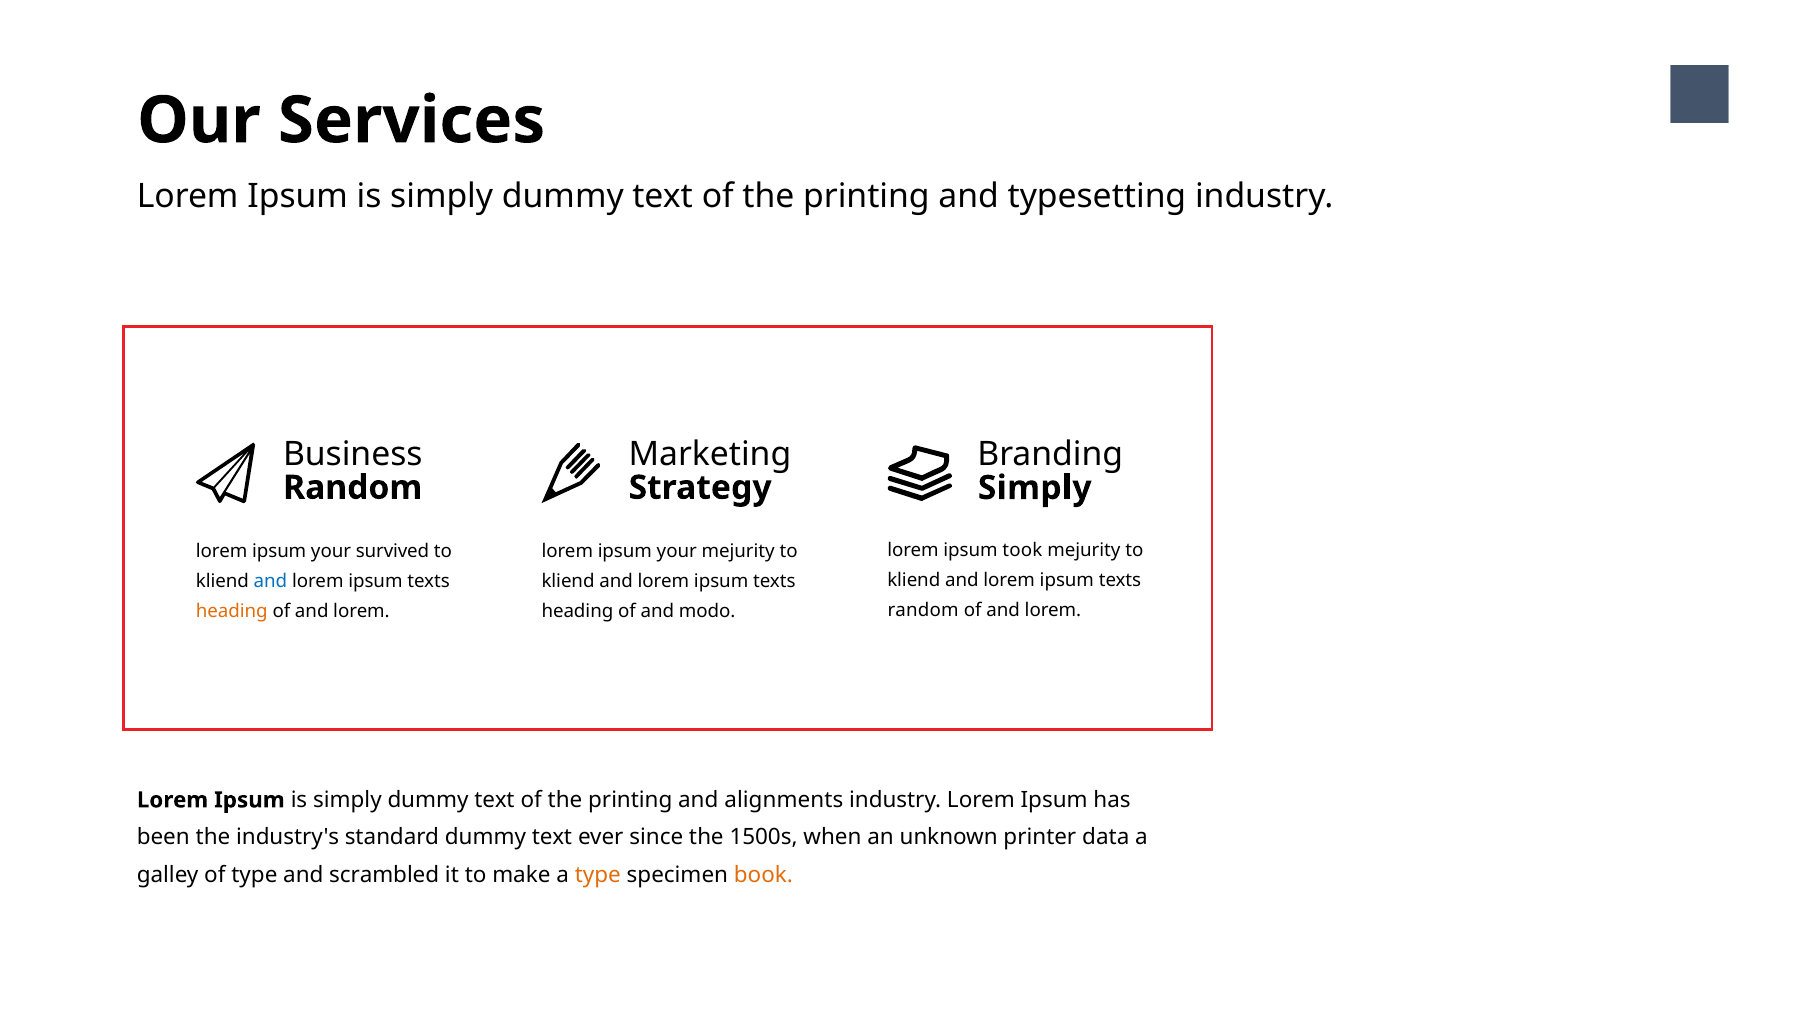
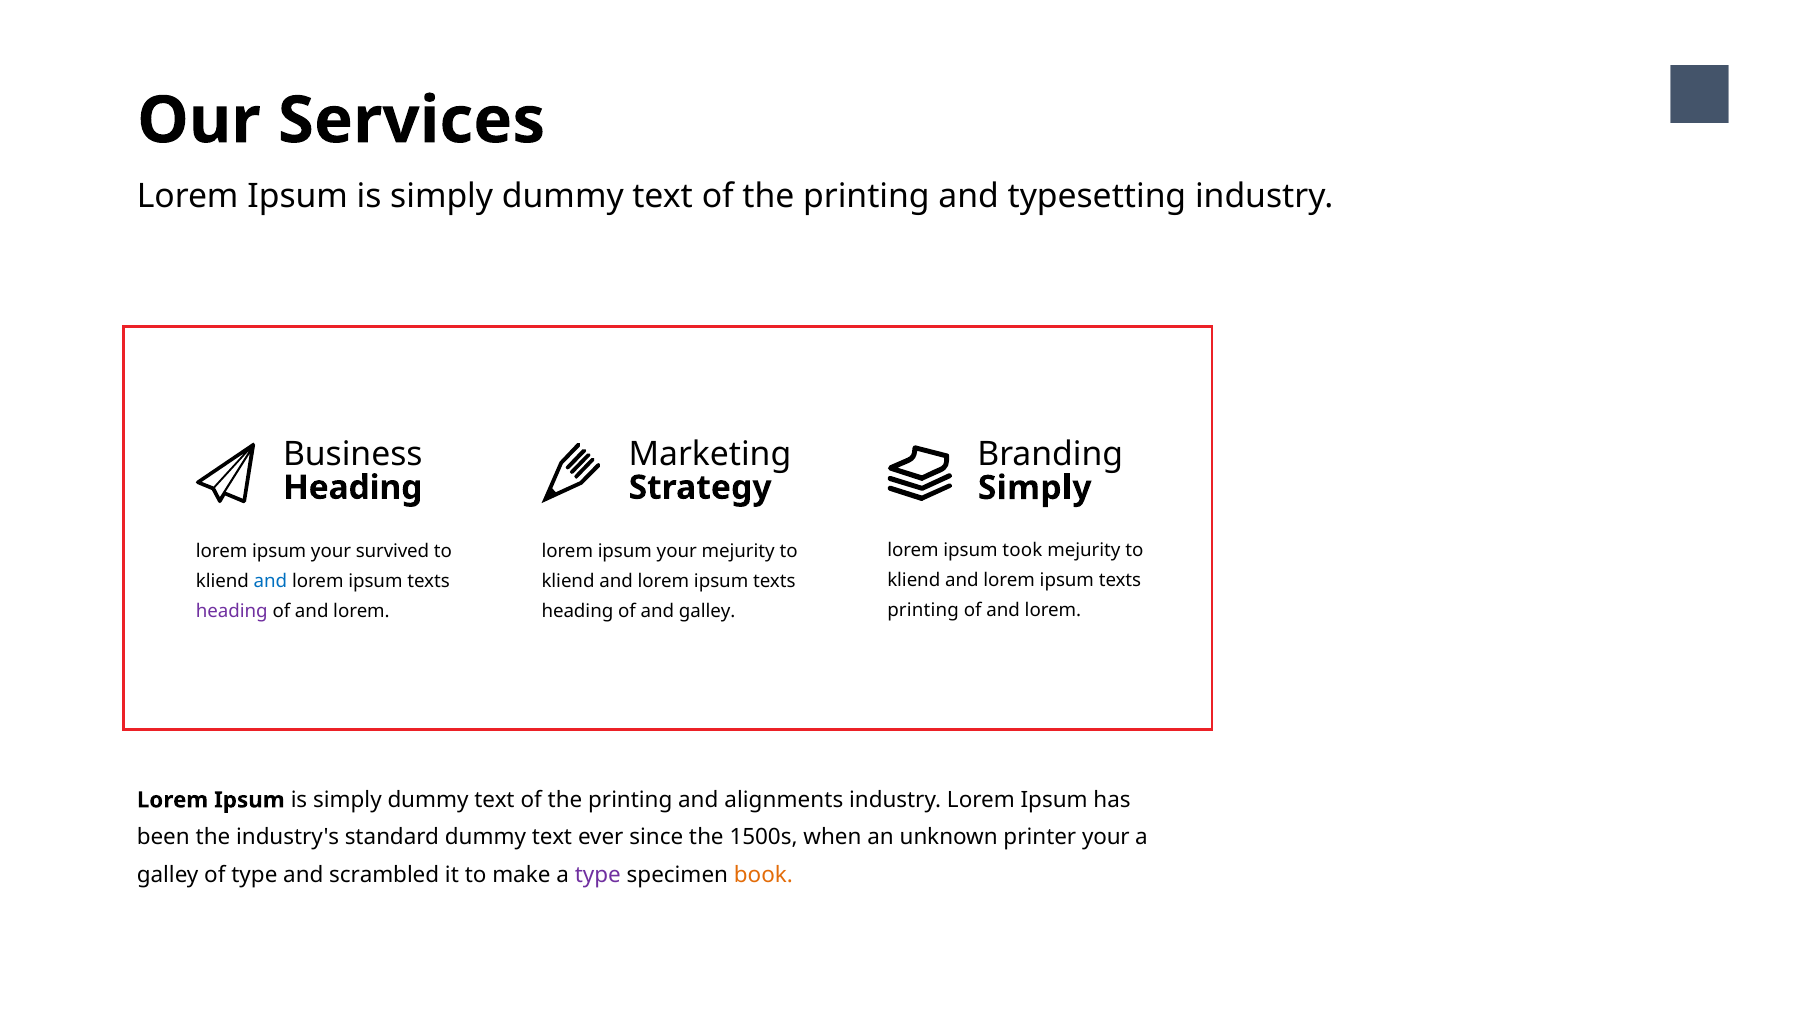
Random: Random -> Heading (353, 487)
random: random -> printing (923, 610)
heading colour: orange -> purple (232, 611)
and modo: modo -> galley (707, 611)
printer data: data -> your (1106, 837)
type colour: orange -> purple (598, 875)
